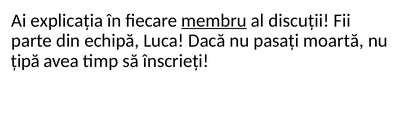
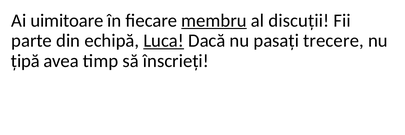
explicația: explicația -> uimitoare (67, 21)
Luca underline: none -> present (164, 41)
moartă: moartă -> trecere (333, 41)
